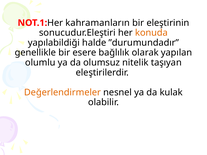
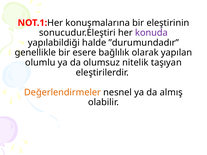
kahramanların: kahramanların -> konuşmalarına (98, 23)
konuda colour: orange -> purple (151, 33)
kulak: kulak -> almış (171, 92)
